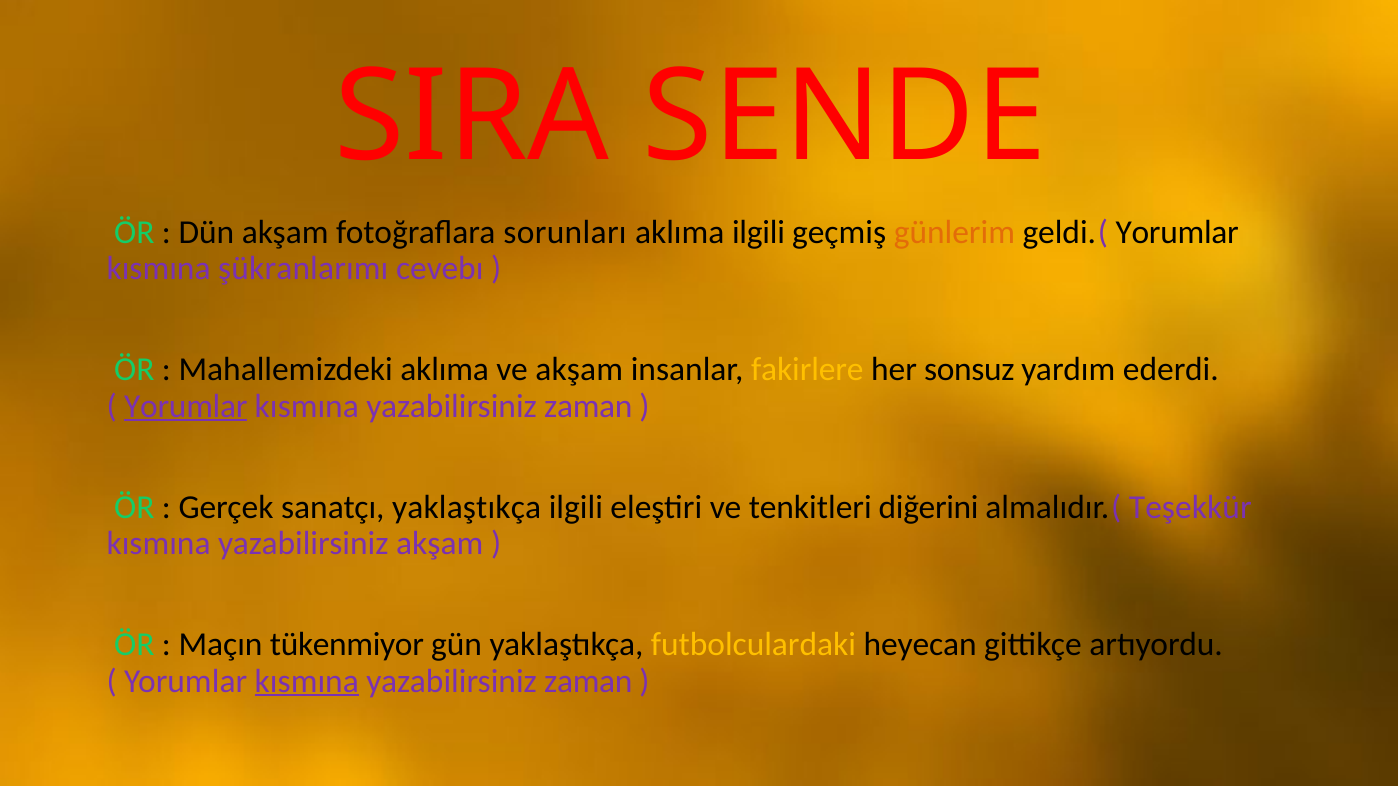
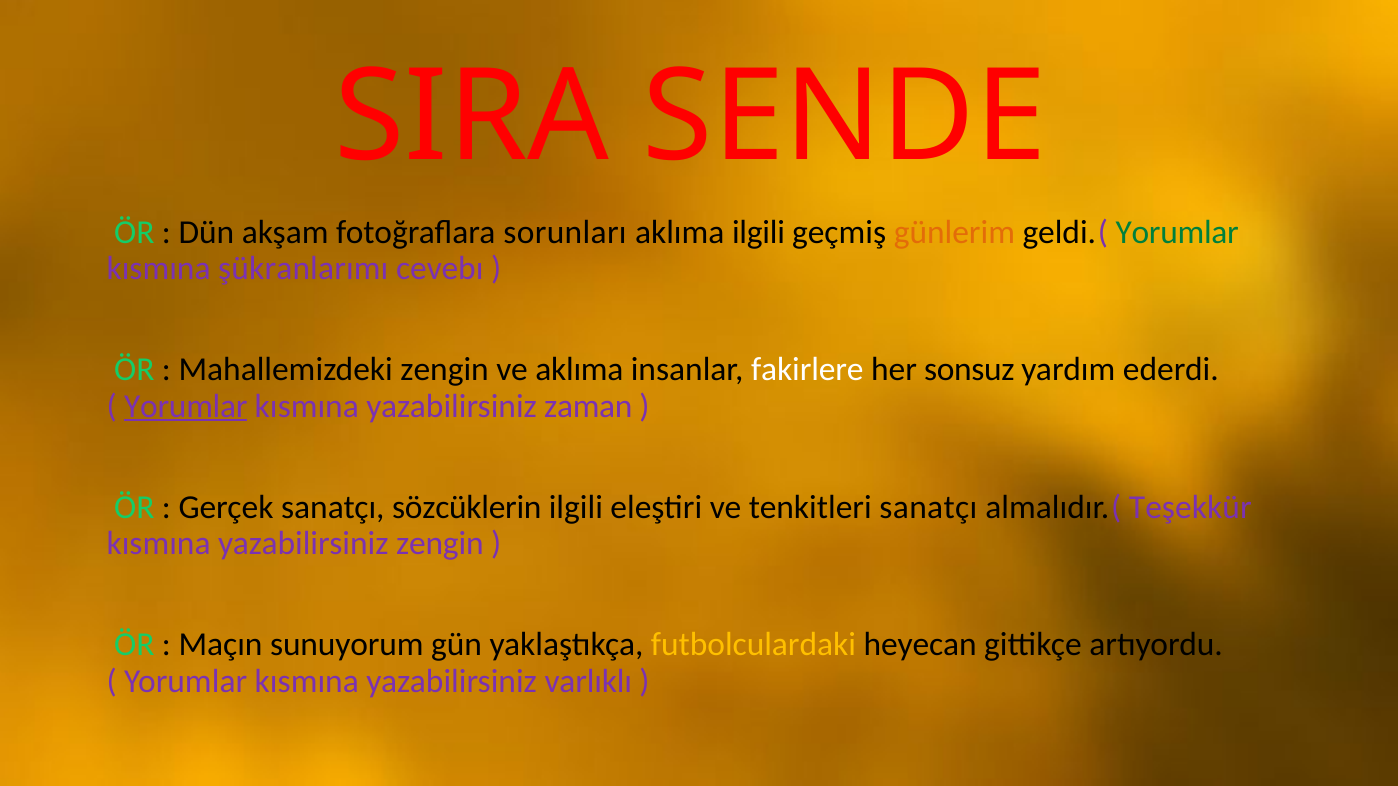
Yorumlar colour: black -> green (1177, 232)
Mahallemizdeki aklıma: aklıma -> zengin (445, 370)
ve akşam: akşam -> aklıma (579, 370)
fakirlere colour: yellow -> white (807, 370)
sanatçı yaklaştıkça: yaklaştıkça -> sözcüklerin (467, 508)
tenkitleri diğerini: diğerini -> sanatçı (928, 508)
yazabilirsiniz akşam: akşam -> zengin (440, 544)
tükenmiyor: tükenmiyor -> sunuyorum (347, 645)
kısmına underline: present -> none (307, 681)
zaman: zaman -> varlıklı (588, 681)
